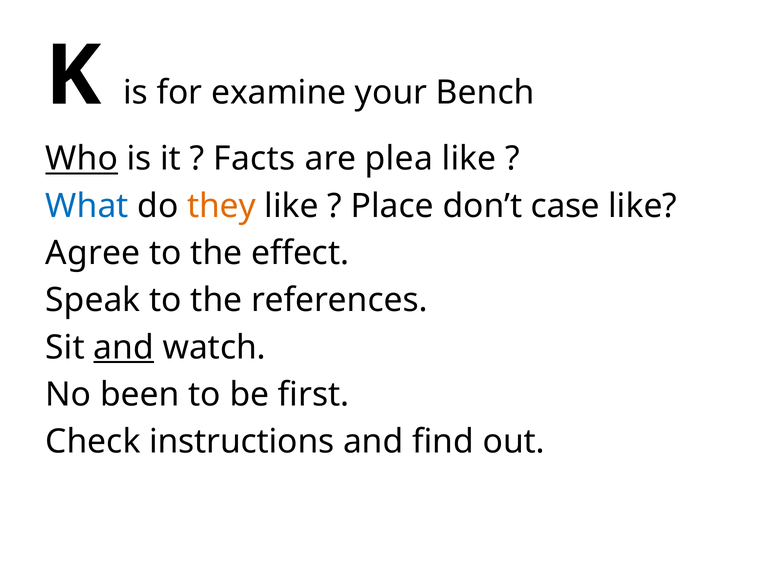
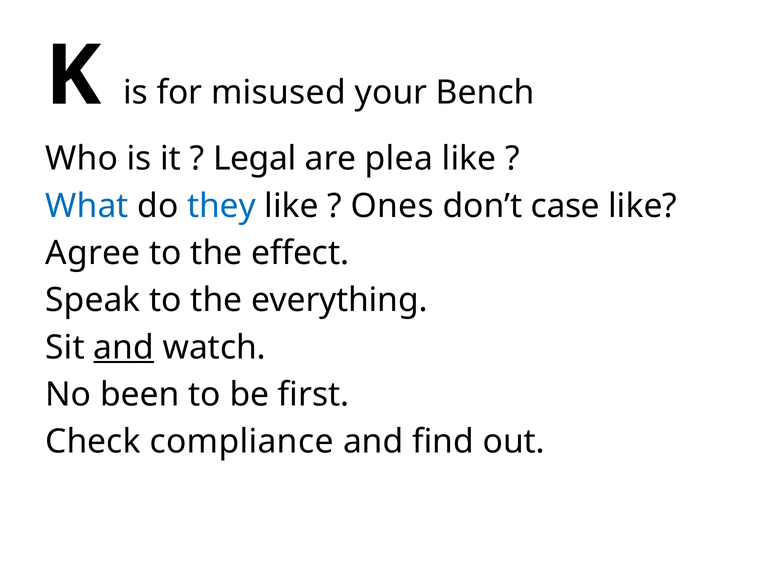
examine: examine -> misused (279, 93)
Who underline: present -> none (82, 159)
Facts: Facts -> Legal (255, 159)
they colour: orange -> blue (221, 206)
Place: Place -> Ones (392, 206)
references: references -> everything (339, 300)
instructions: instructions -> compliance (242, 442)
